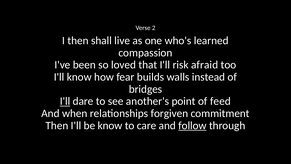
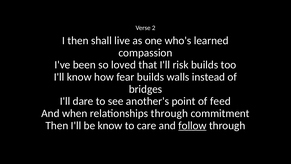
risk afraid: afraid -> builds (205, 65)
I'll underline: present -> none (65, 101)
relationships forgiven: forgiven -> through (169, 113)
